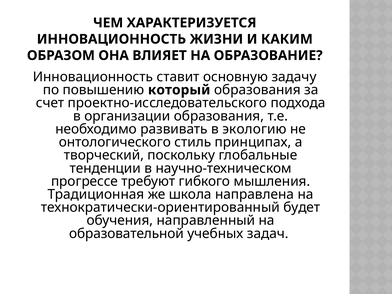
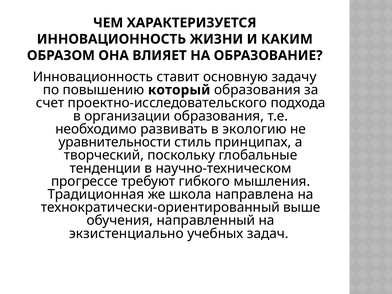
онтологического: онтологического -> уравнительности (115, 142)
будет: будет -> выше (302, 207)
образовательной: образовательной -> экзистенциально (126, 234)
